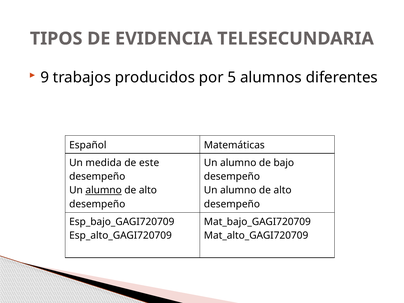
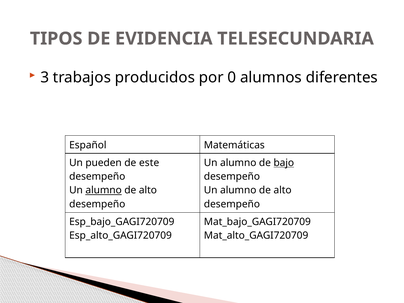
9: 9 -> 3 (45, 78)
5: 5 -> 0 (232, 78)
medida: medida -> pueden (104, 163)
bajo underline: none -> present (284, 163)
